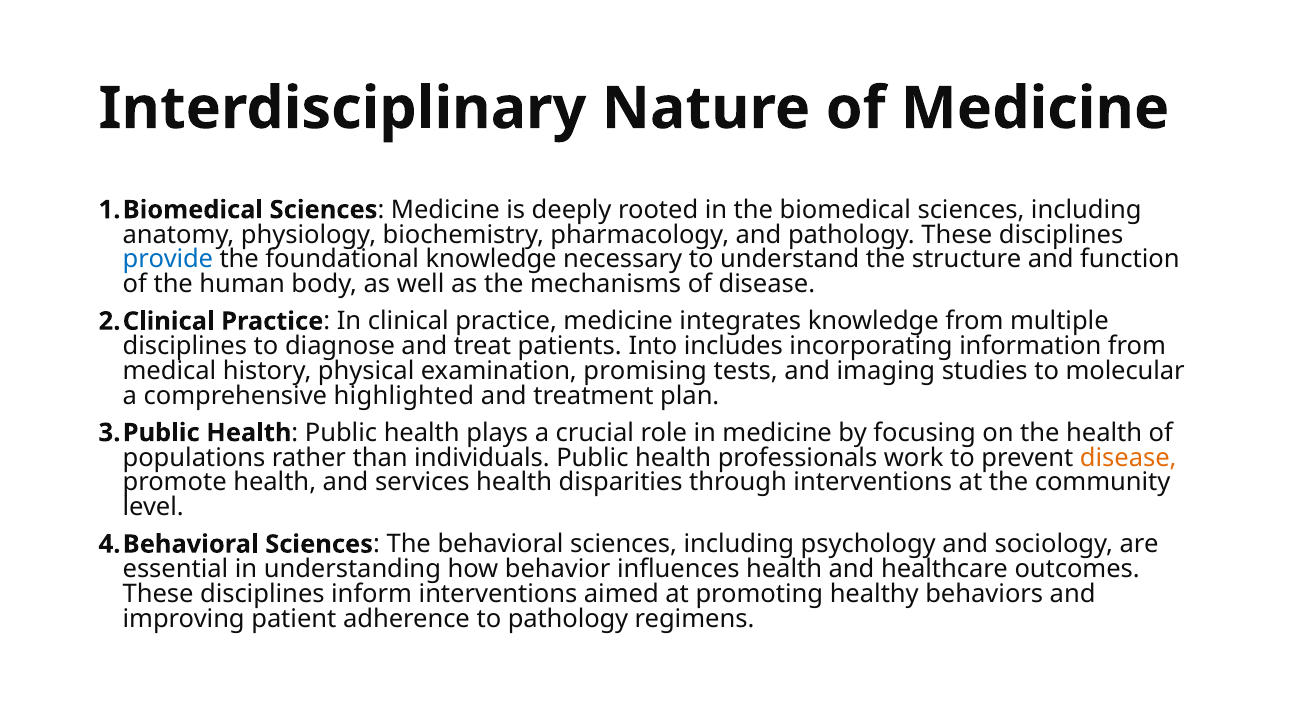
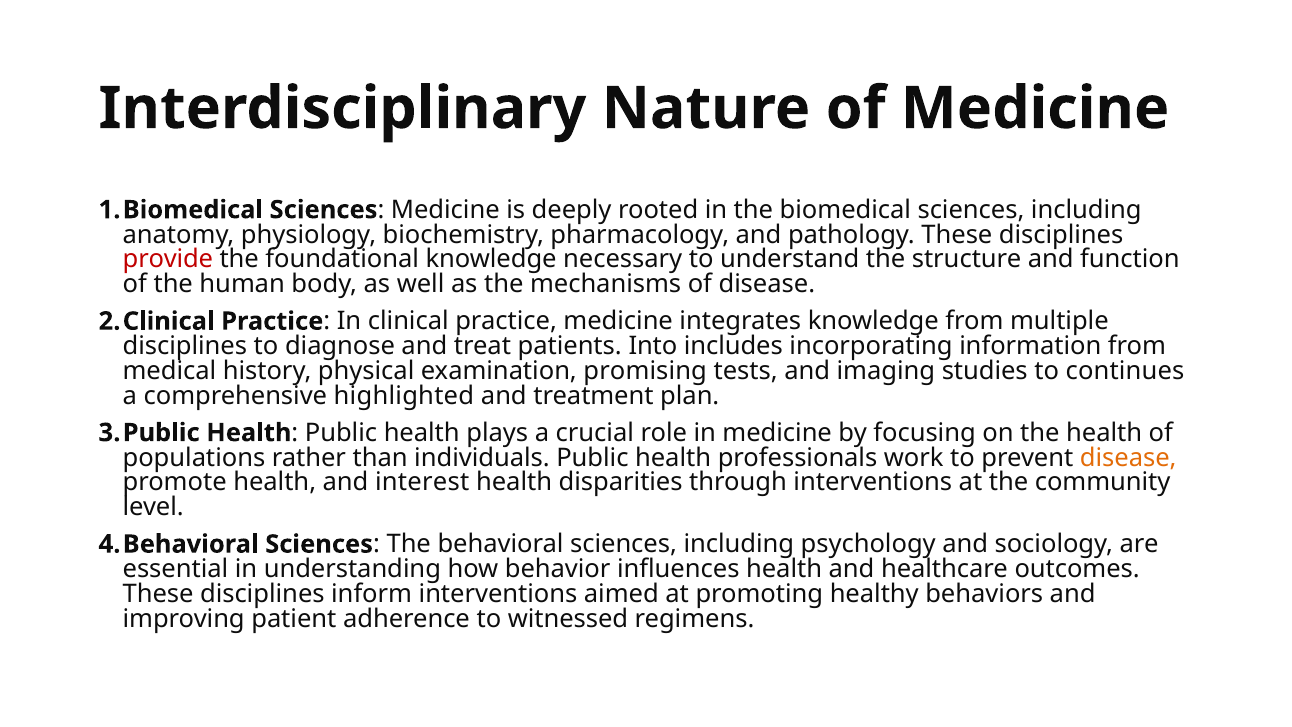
provide colour: blue -> red (168, 259)
molecular: molecular -> continues (1125, 371)
services: services -> interest (422, 482)
to pathology: pathology -> witnessed (568, 619)
